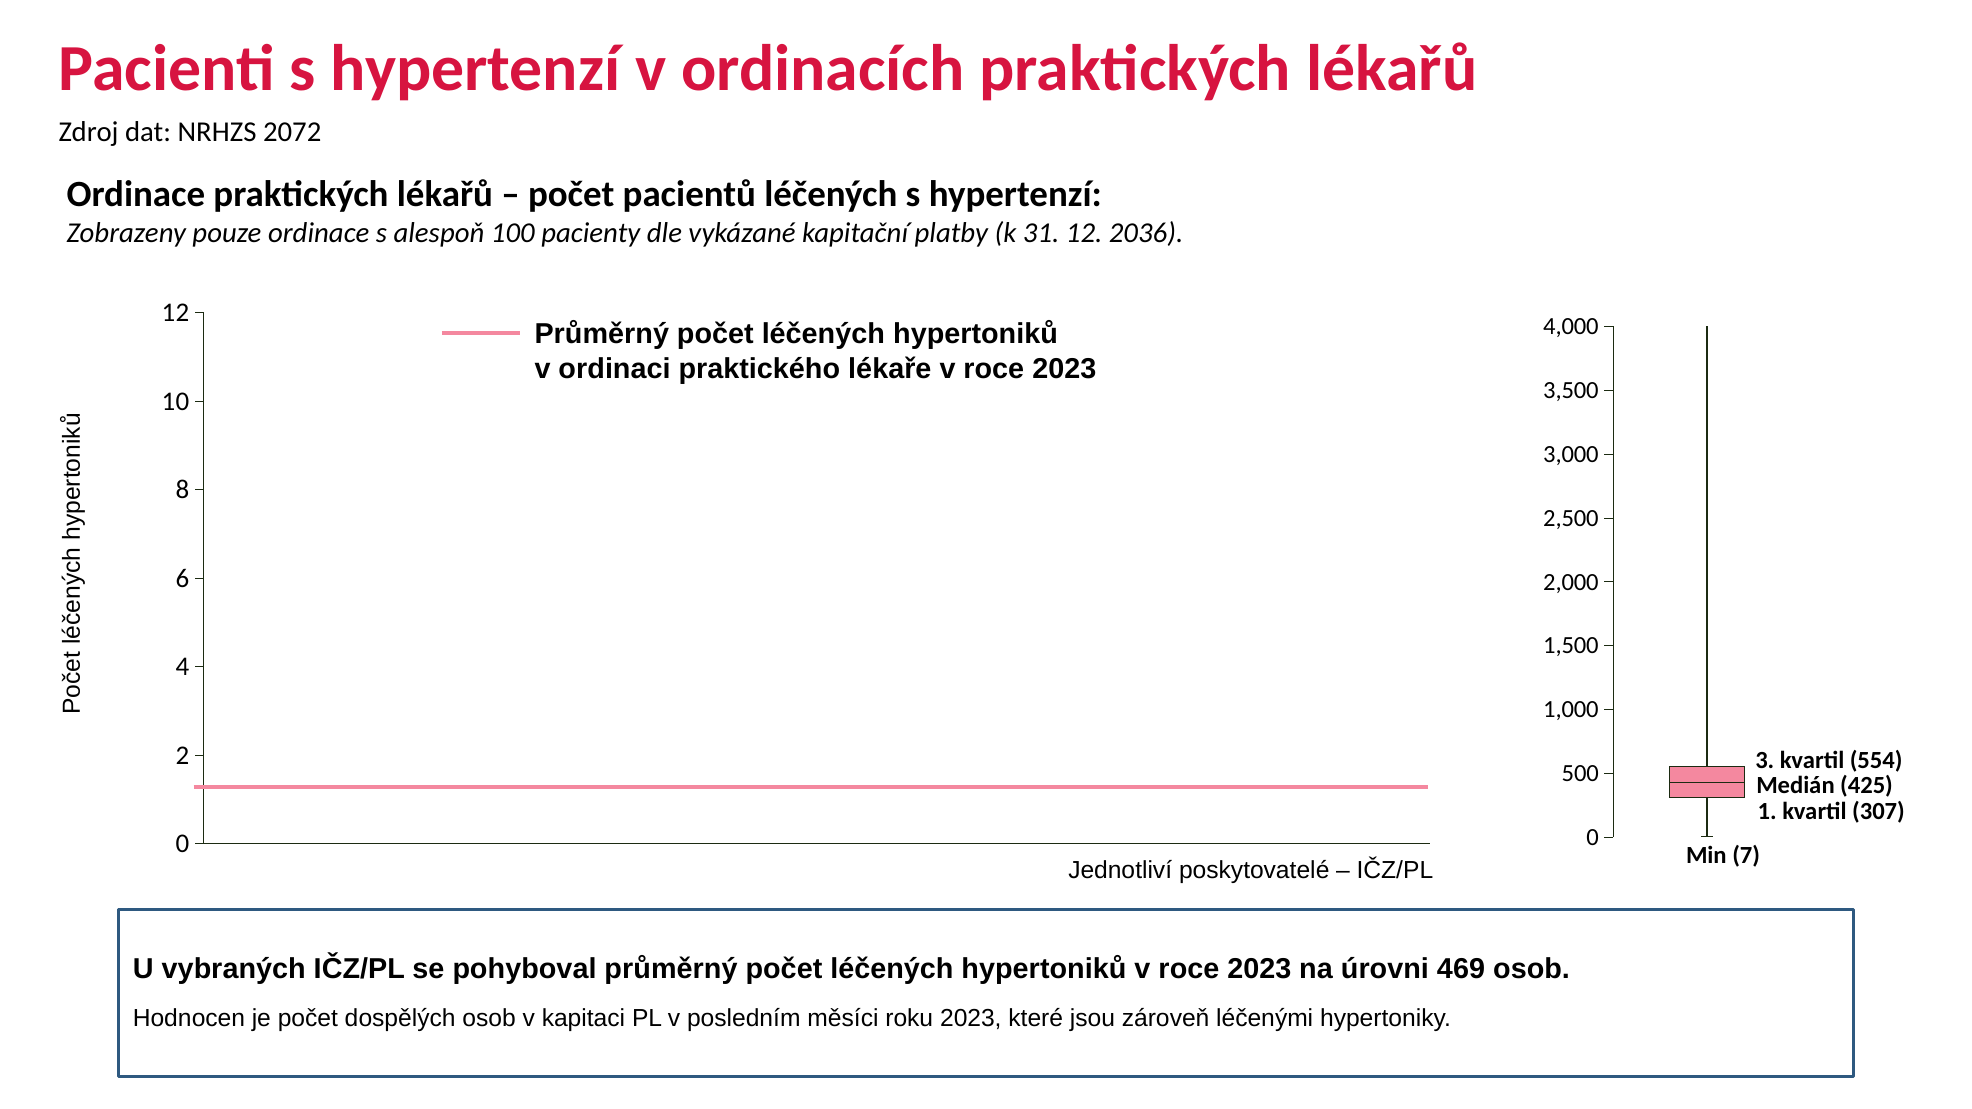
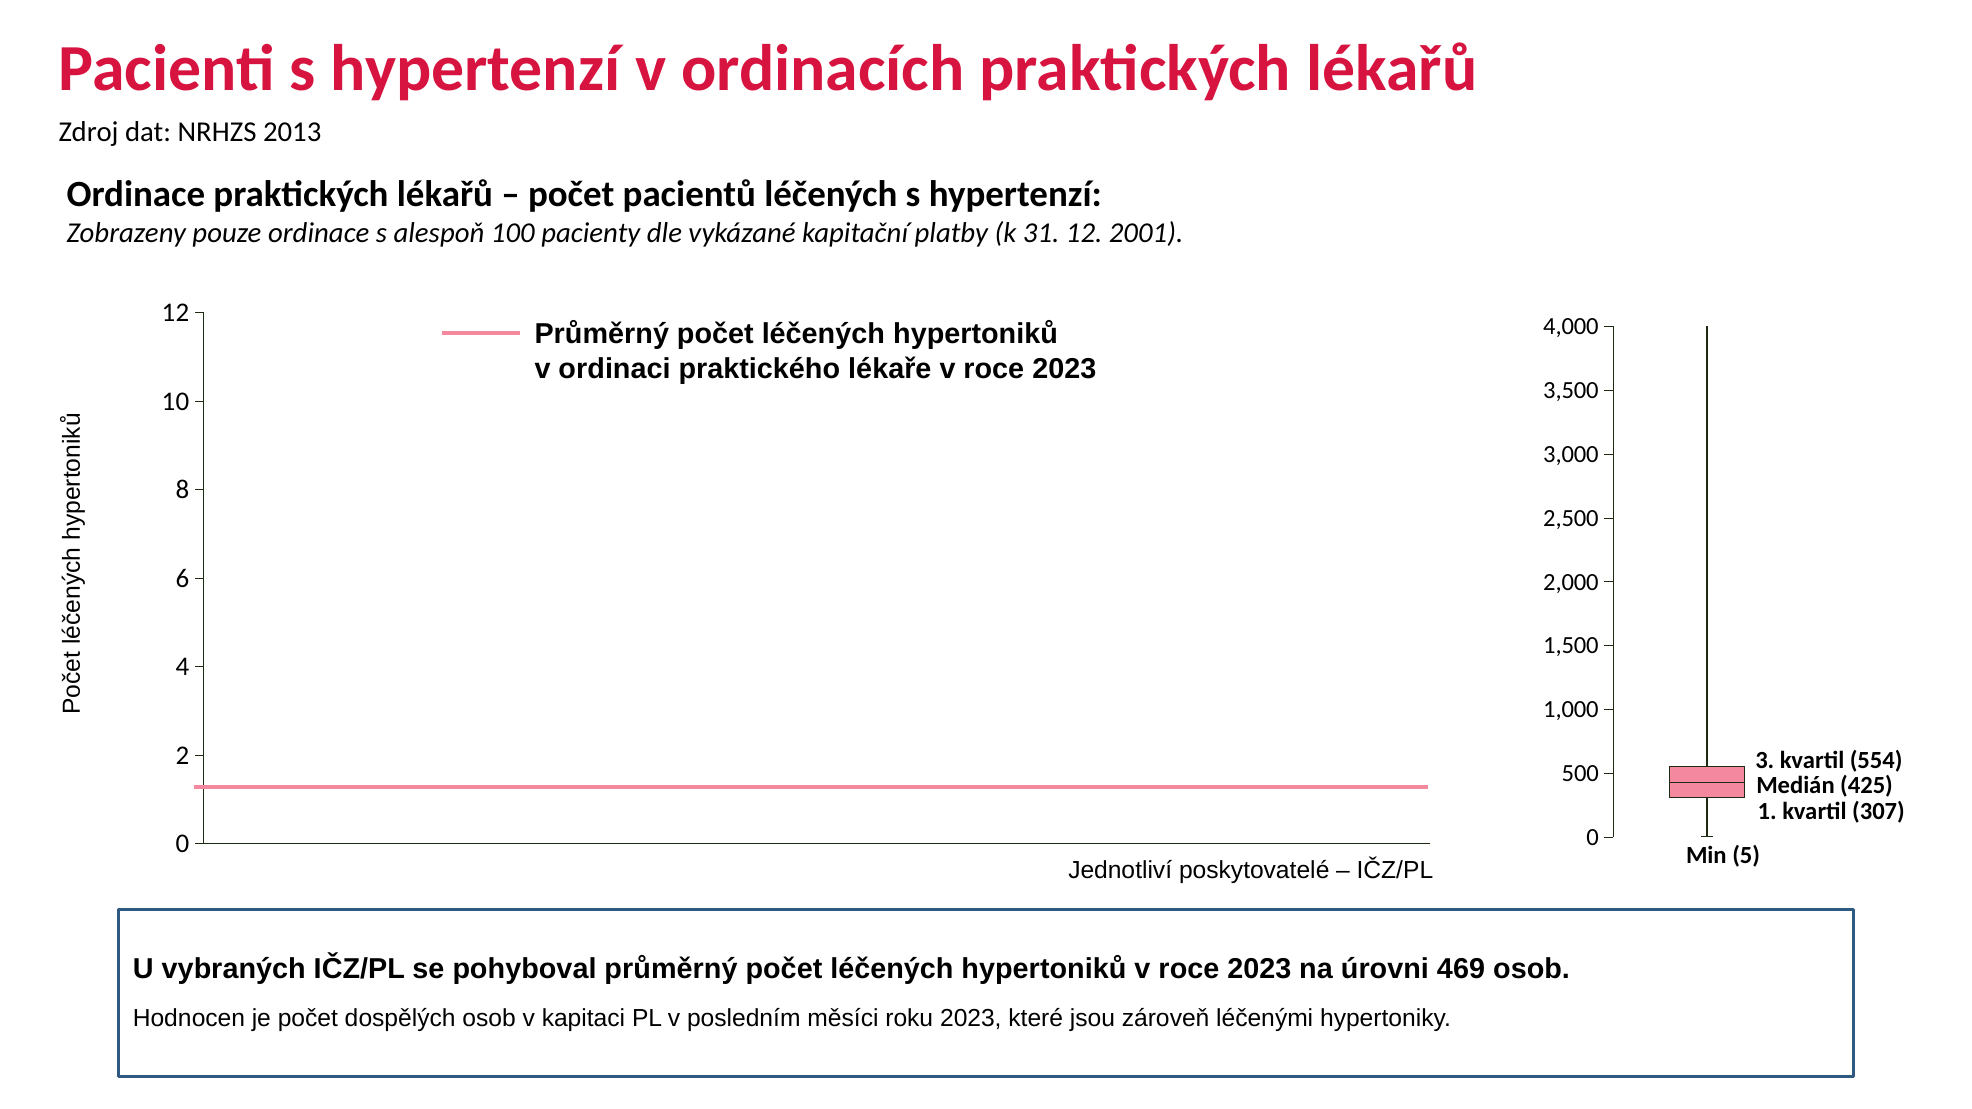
2072: 2072 -> 2013 (292, 132)
2036: 2036 -> 2001 (1146, 233)
7: 7 -> 5 (1746, 855)
